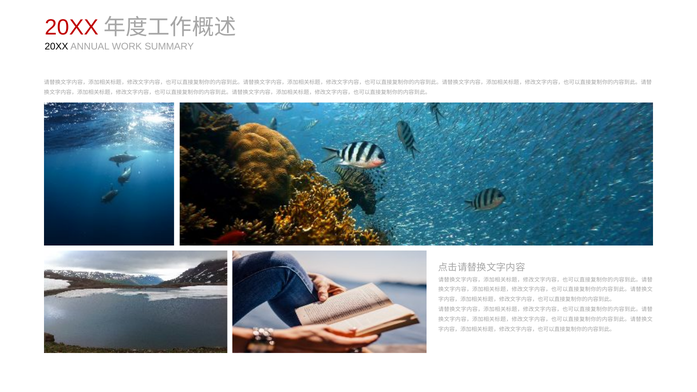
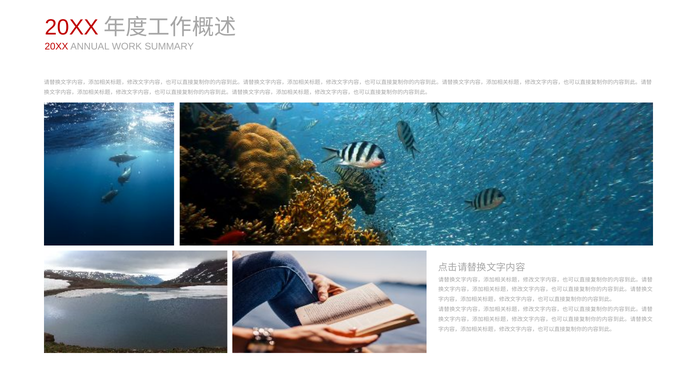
20XX colour: black -> red (56, 47)
